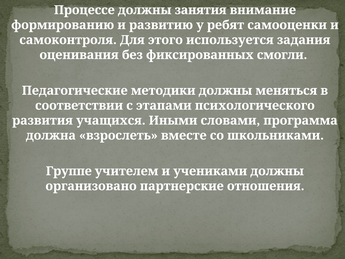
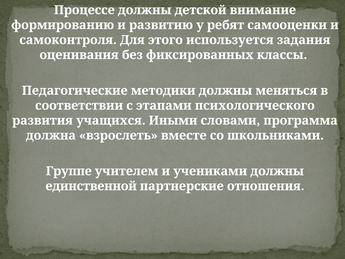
занятия: занятия -> детской (201, 10)
смогли: смогли -> классы (282, 55)
организовано: организовано -> единственной (91, 186)
